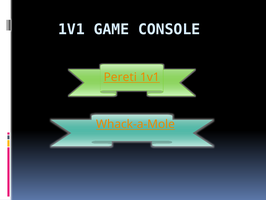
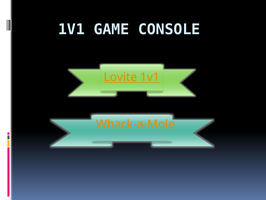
Pereti: Pereti -> Lovite (120, 77)
